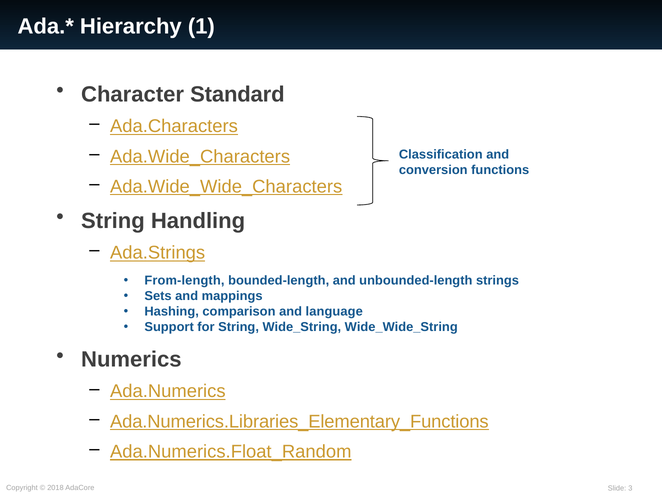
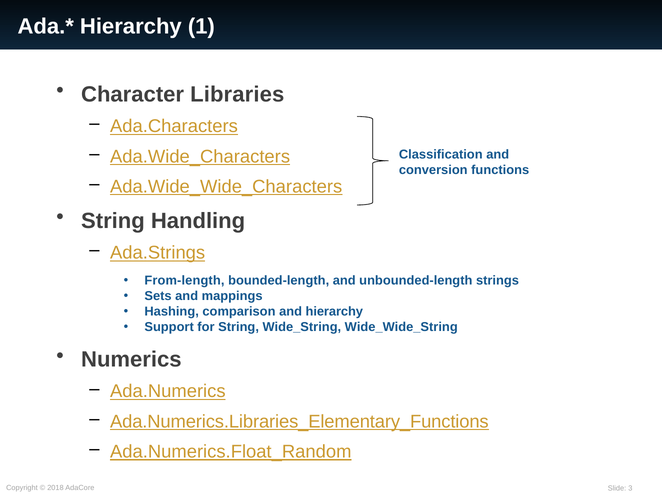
Standard: Standard -> Libraries (237, 94)
and language: language -> hierarchy (334, 312)
